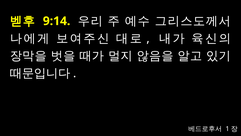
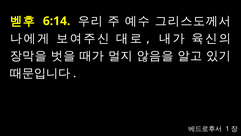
9:14: 9:14 -> 6:14 (57, 21)
